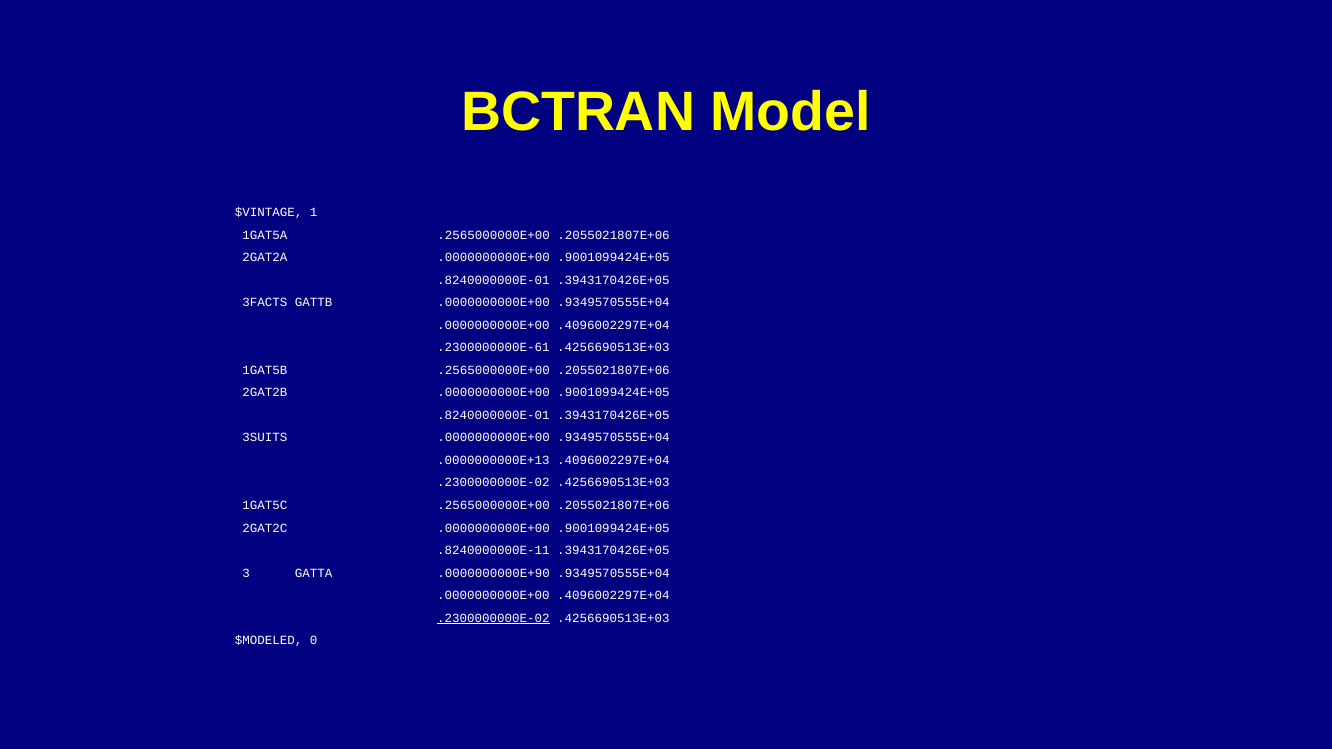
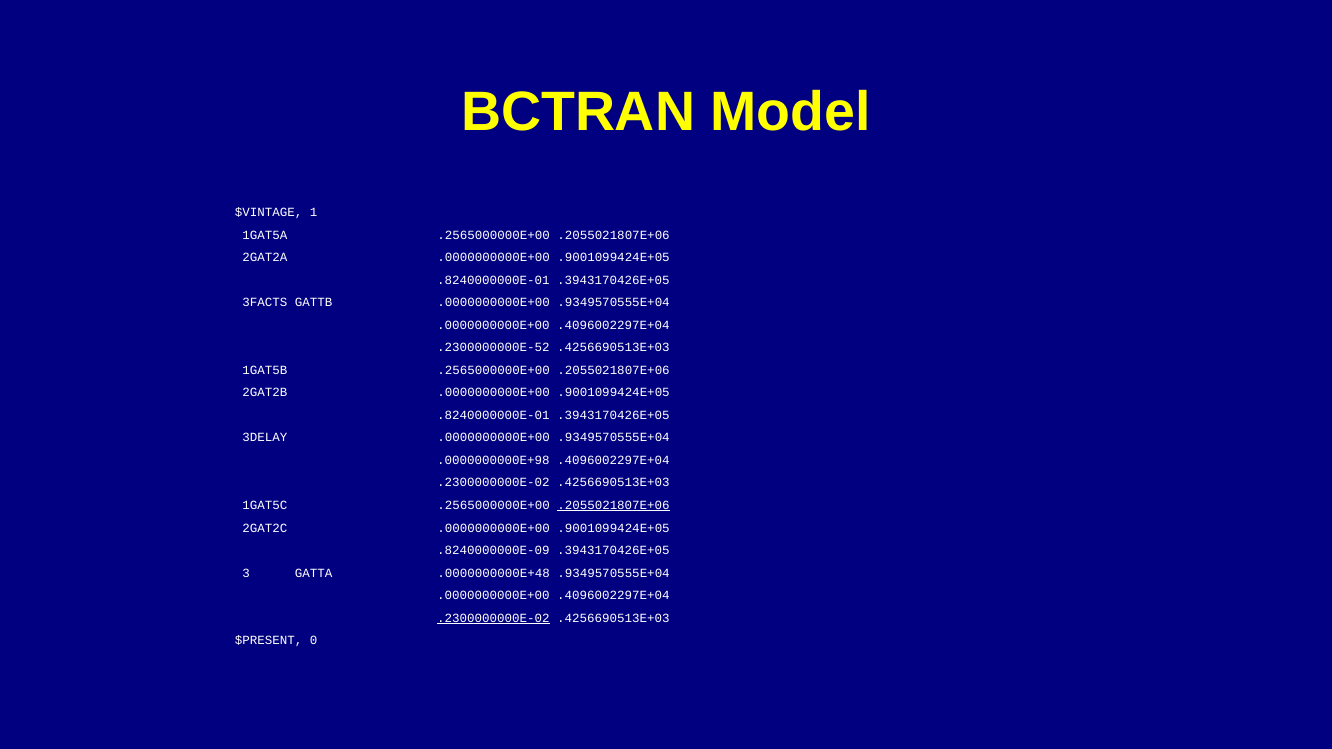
.2300000000E-61: .2300000000E-61 -> .2300000000E-52 (493, 348)
3SUITS: 3SUITS -> 3DELAY (265, 438)
.0000000000E+13: .0000000000E+13 -> .0000000000E+98 (493, 460)
.2055021807E+06 underline: none -> present (614, 506)
.8240000000E-11: .8240000000E-11 -> .8240000000E-09 (493, 551)
.0000000000E+90: .0000000000E+90 -> .0000000000E+48 (494, 573)
$MODELED: $MODELED -> $PRESENT (269, 641)
